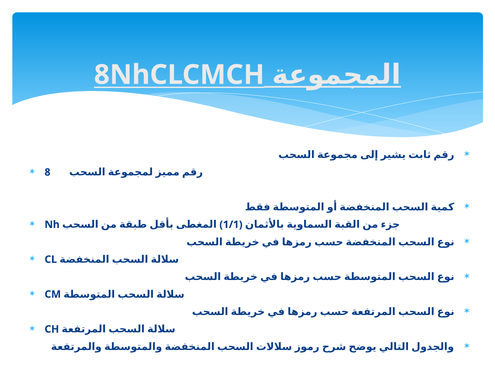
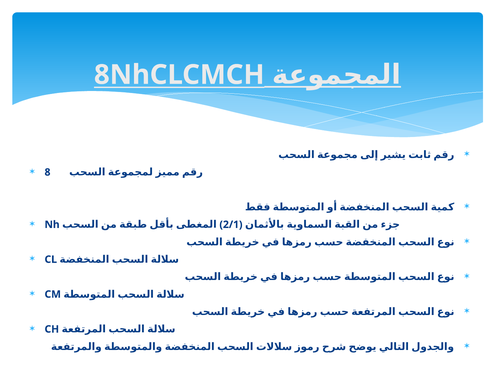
1/1: 1/1 -> 2/1 (231, 224)
